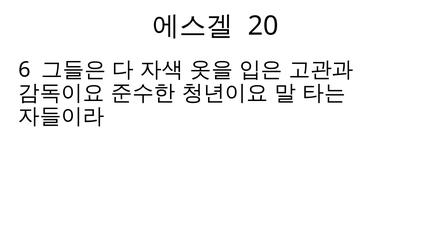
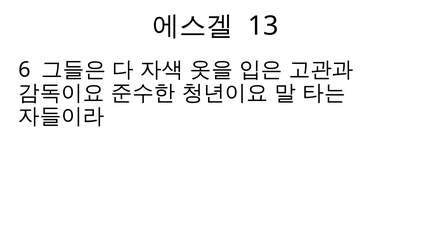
20: 20 -> 13 (263, 26)
